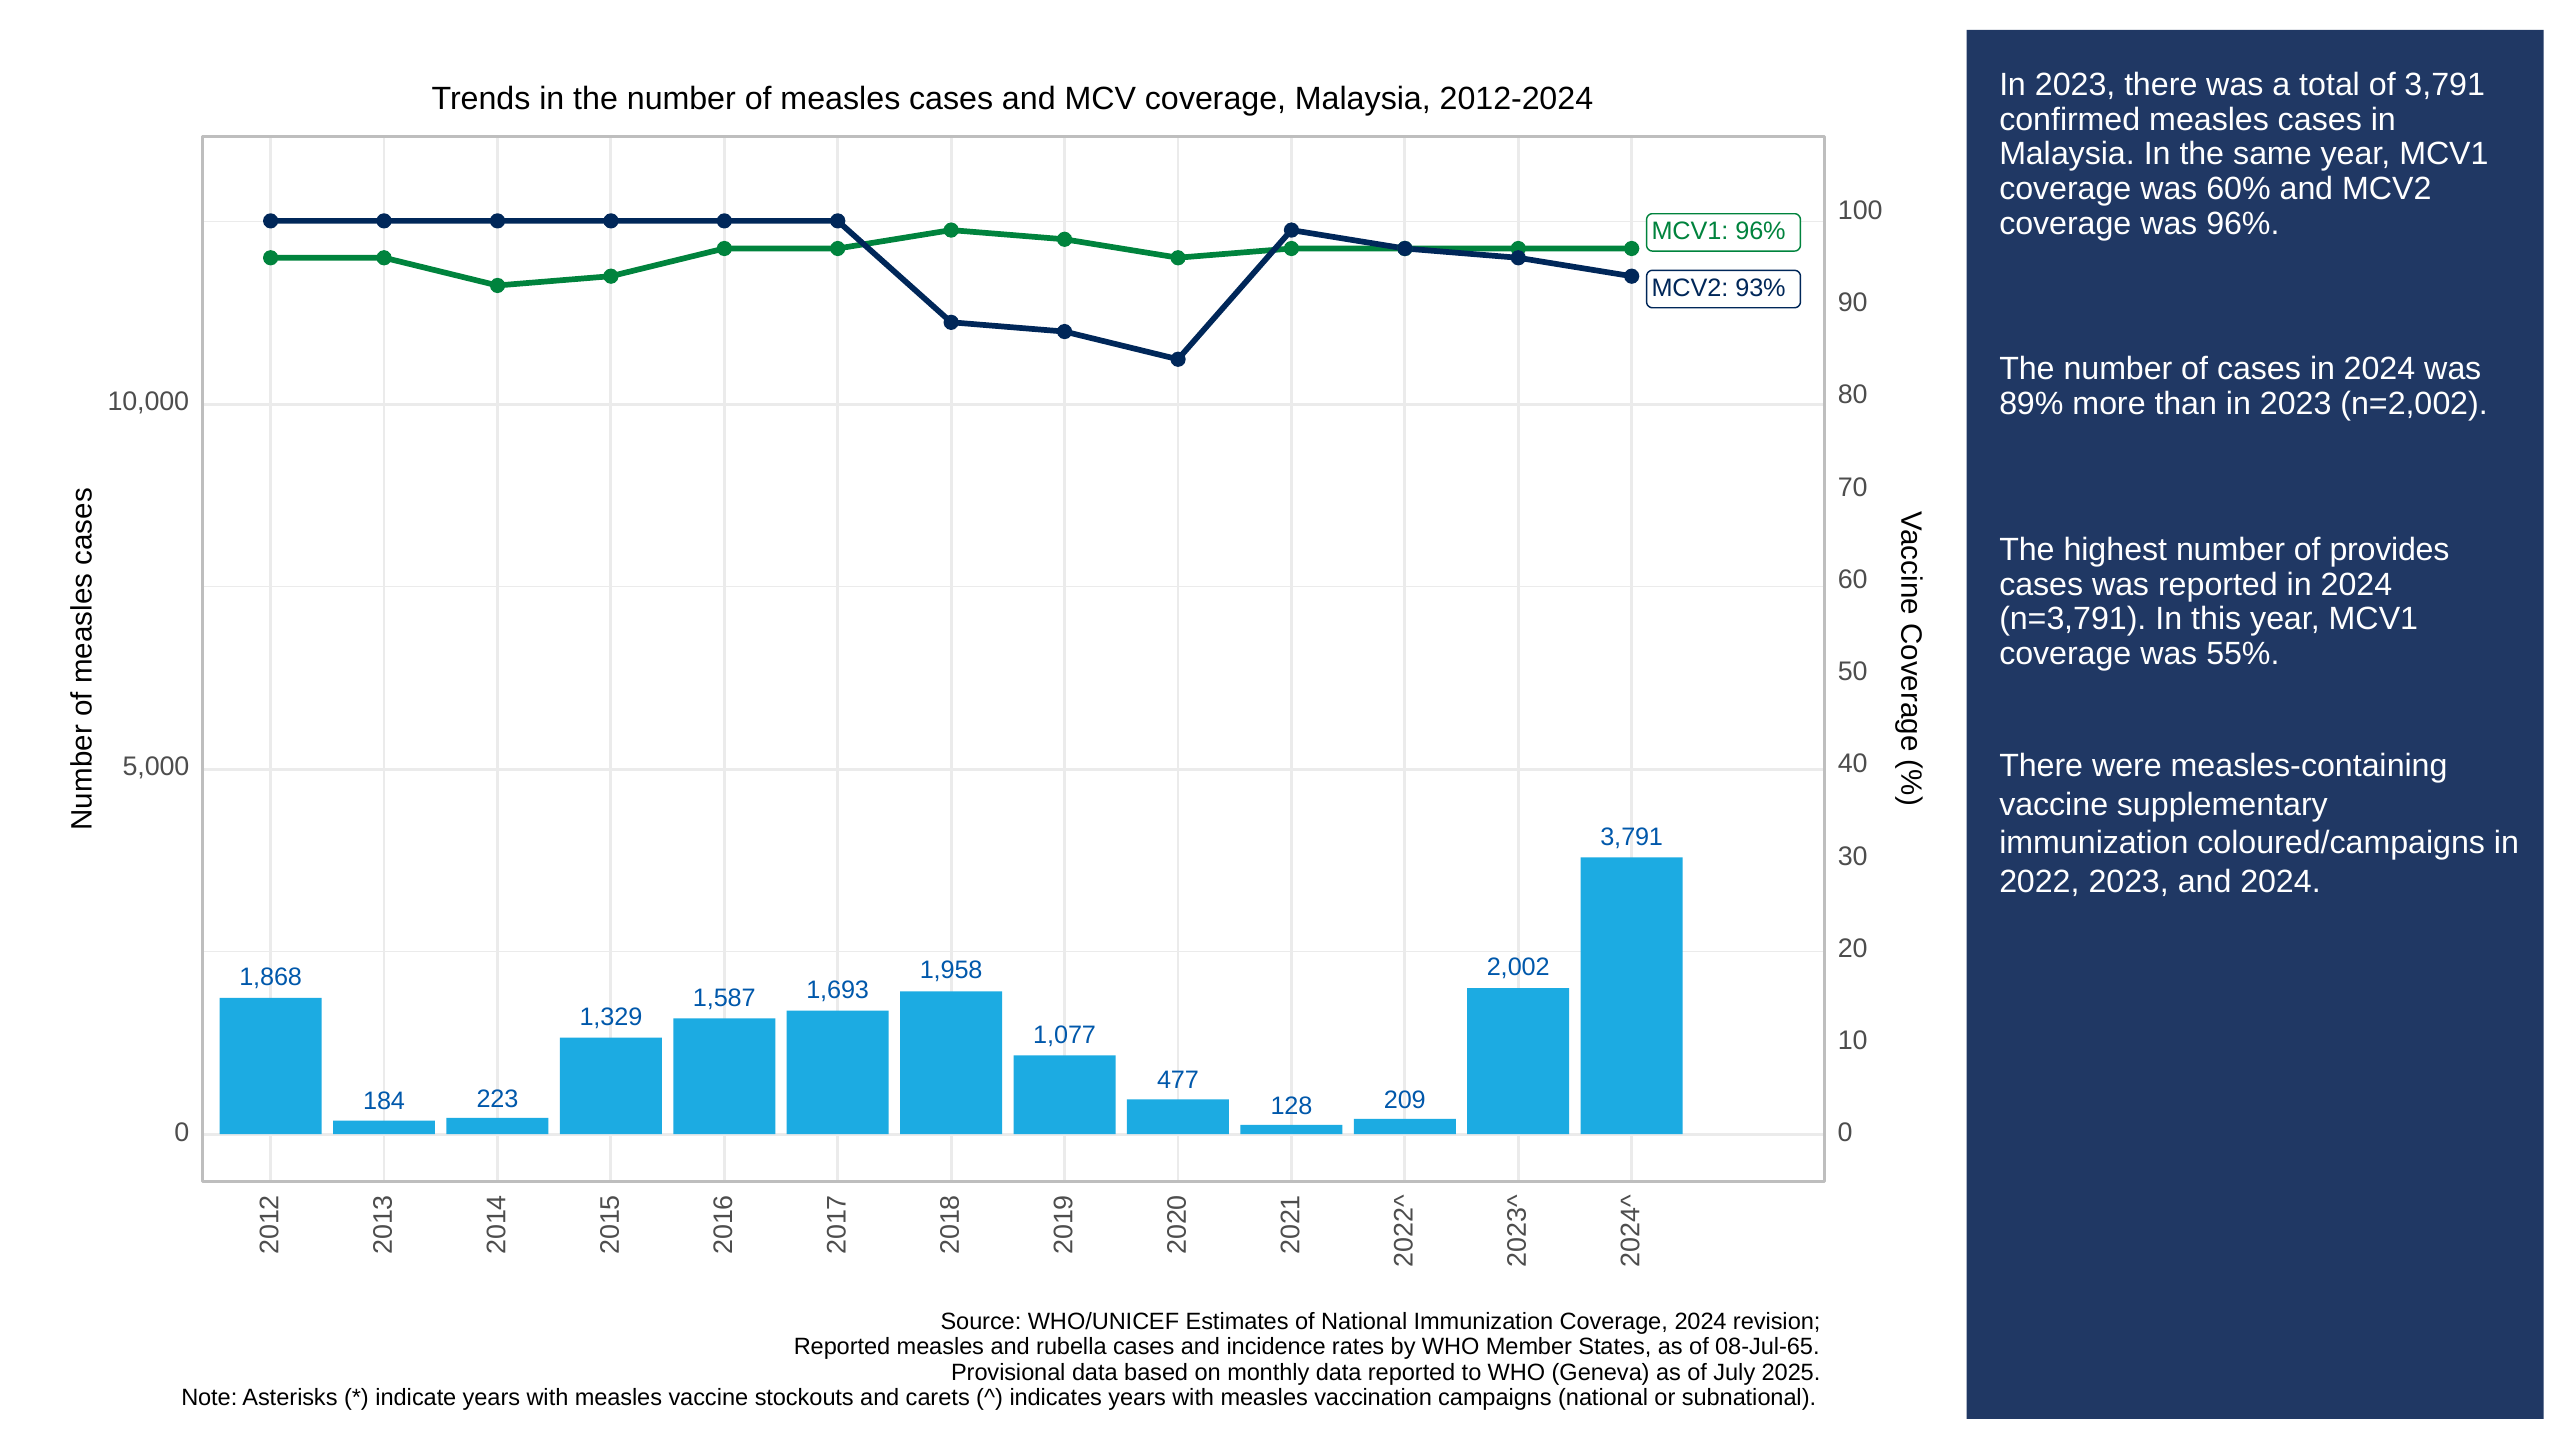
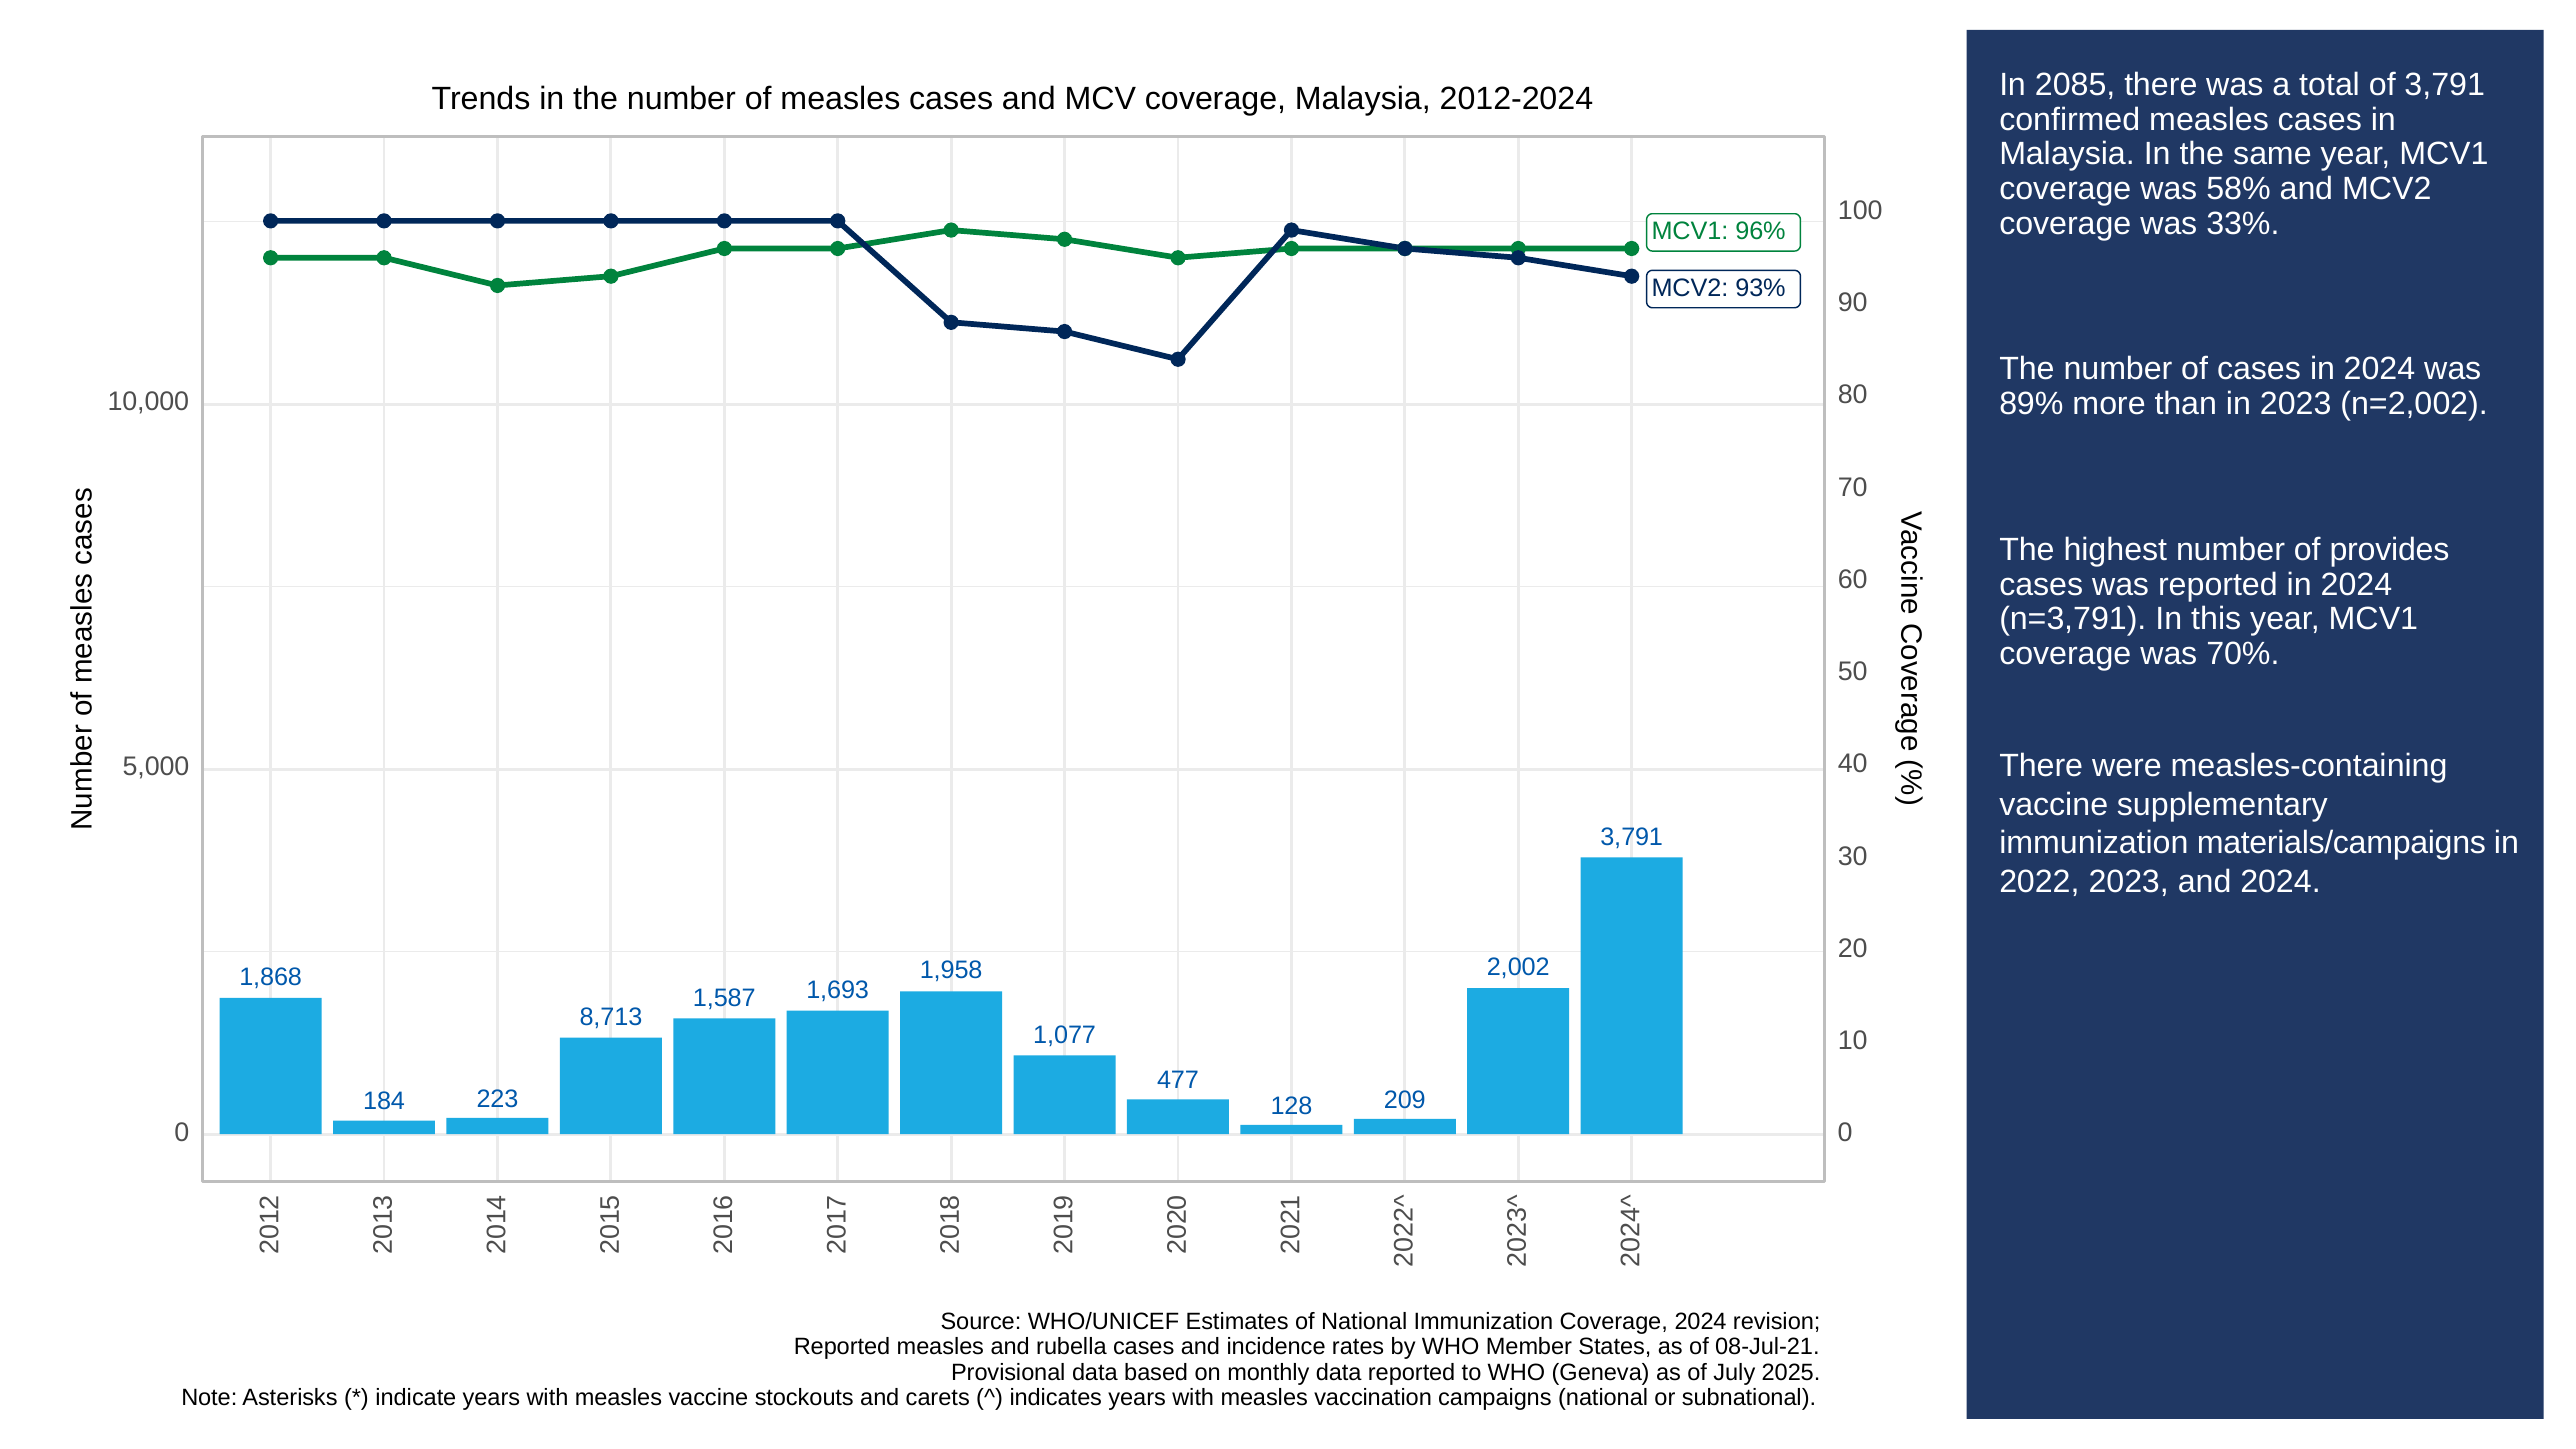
2023: 2023 -> 2085 (2075, 85)
60%: 60% -> 58% (2239, 189)
was 96%: 96% -> 33% (2243, 224)
55%: 55% -> 70% (2243, 654)
coloured/campaigns: coloured/campaigns -> materials/campaigns (2341, 843)
1,329: 1,329 -> 8,713 (611, 1017)
08-Jul-65: 08-Jul-65 -> 08-Jul-21 (1767, 1347)
